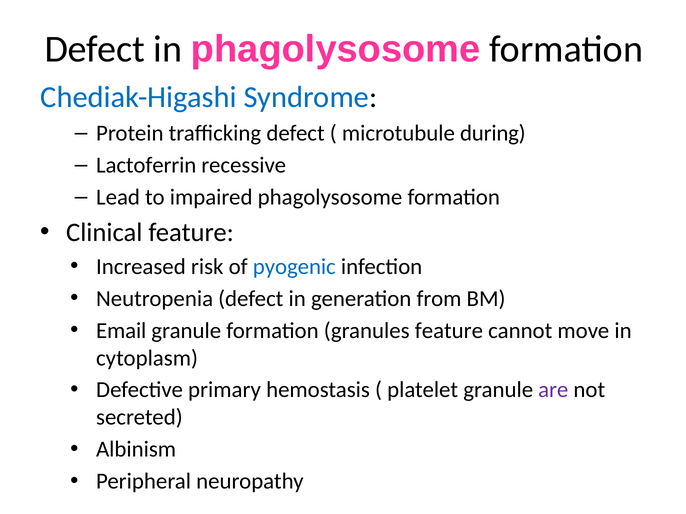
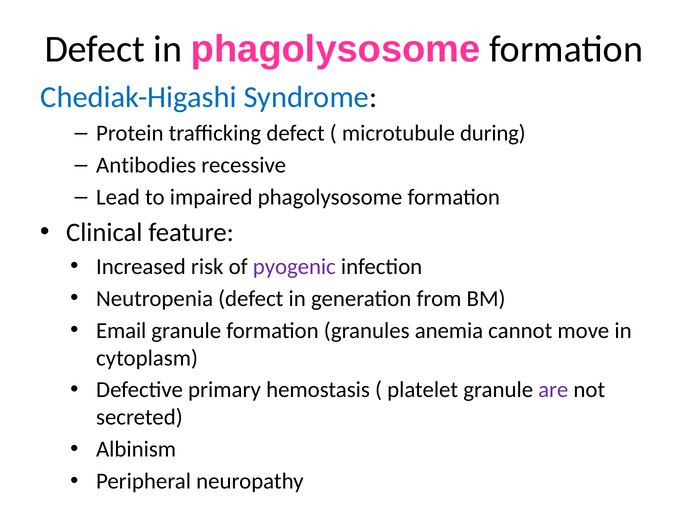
Lactoferrin: Lactoferrin -> Antibodies (146, 165)
pyogenic colour: blue -> purple (294, 267)
granules feature: feature -> anemia (449, 331)
